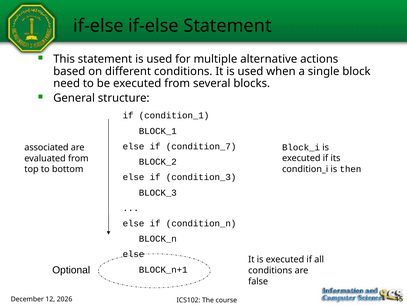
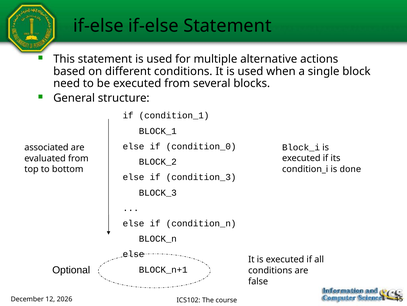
condition_7: condition_7 -> condition_0 (201, 146)
then: then -> done (350, 169)
